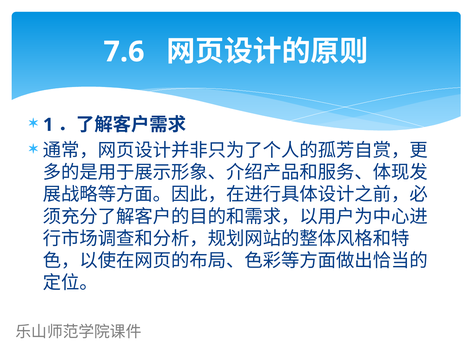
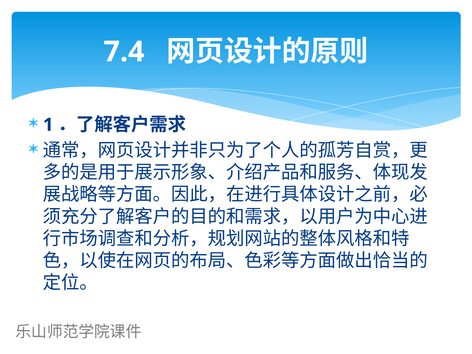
7.6: 7.6 -> 7.4 (124, 52)
